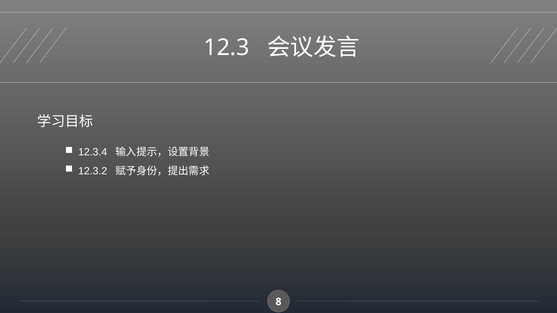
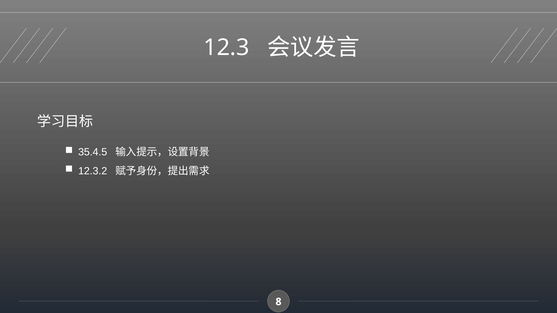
12.3.4: 12.3.4 -> 35.4.5 (93, 152)
